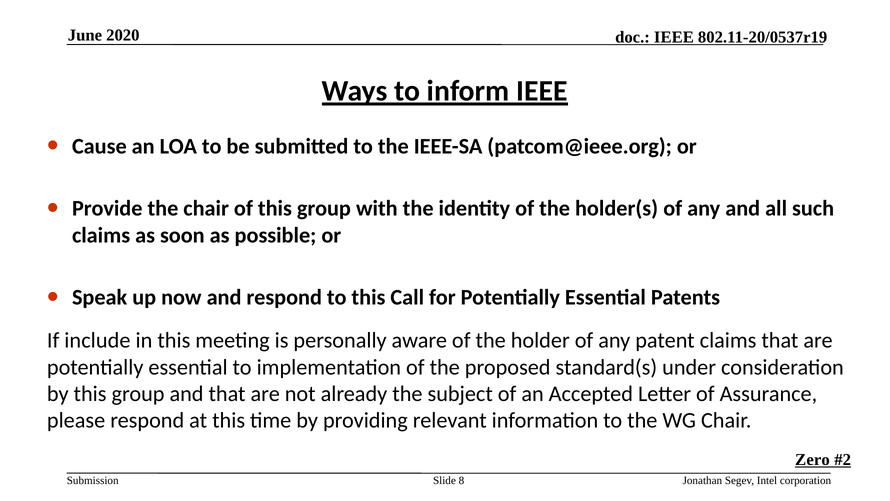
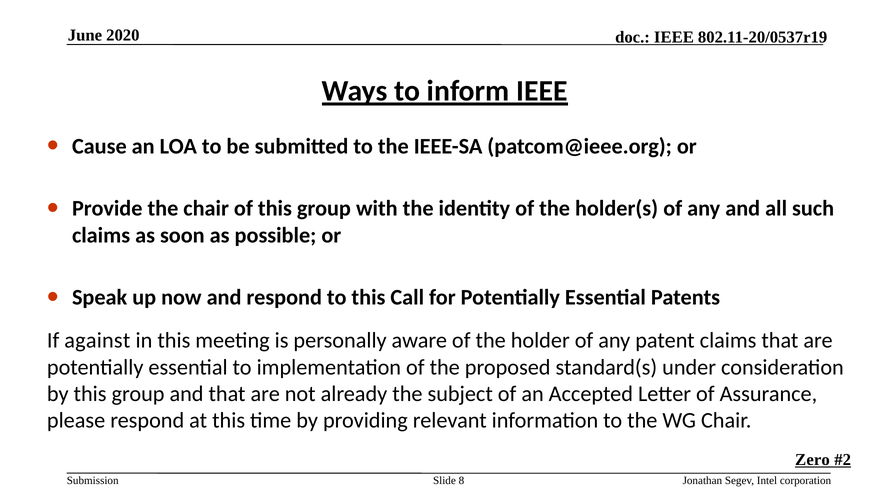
include: include -> against (97, 340)
